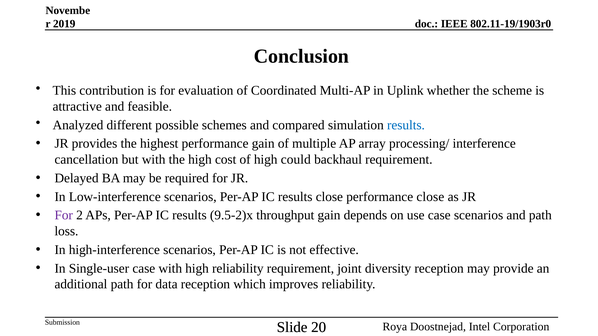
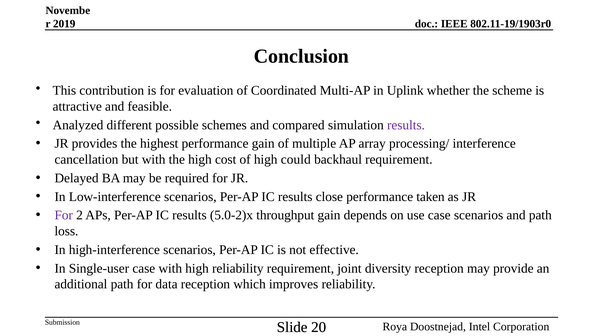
results colour: blue -> purple (406, 125)
performance close: close -> taken (430, 197)
9.5-2)x: 9.5-2)x -> 5.0-2)x (231, 215)
